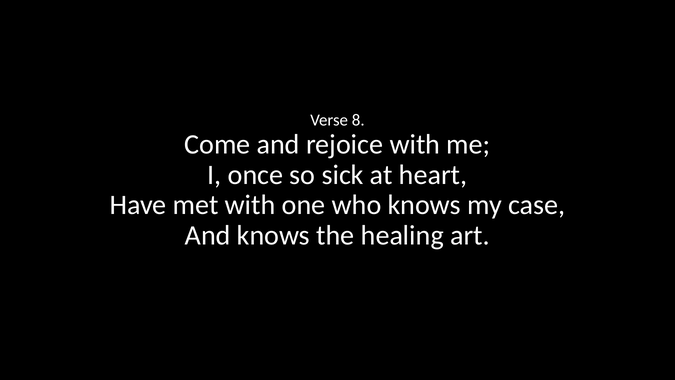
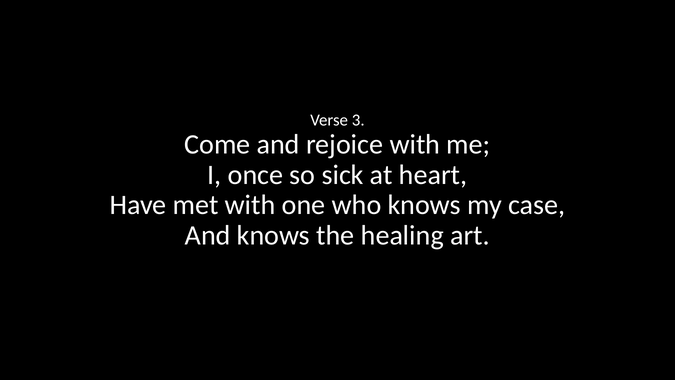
8: 8 -> 3 (358, 120)
